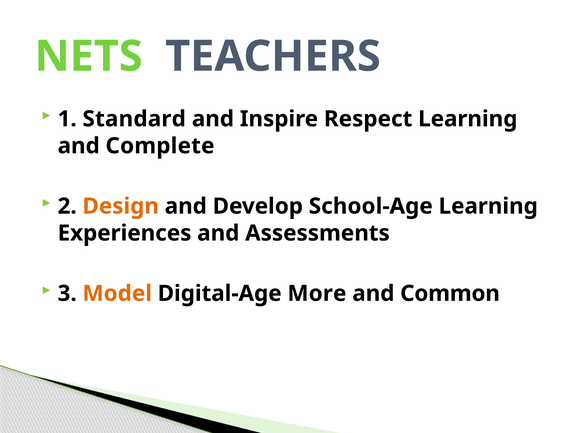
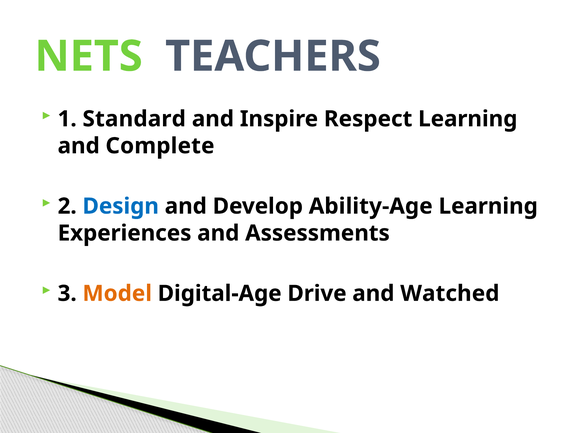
Design colour: orange -> blue (121, 206)
School-Age: School-Age -> Ability-Age (371, 206)
More: More -> Drive (317, 293)
Common: Common -> Watched (450, 293)
